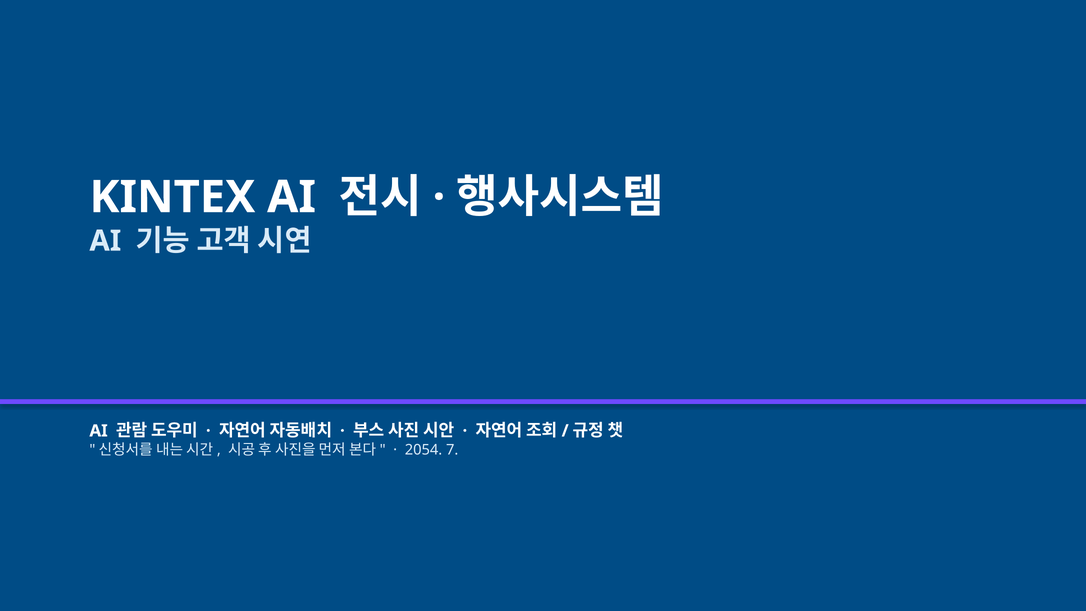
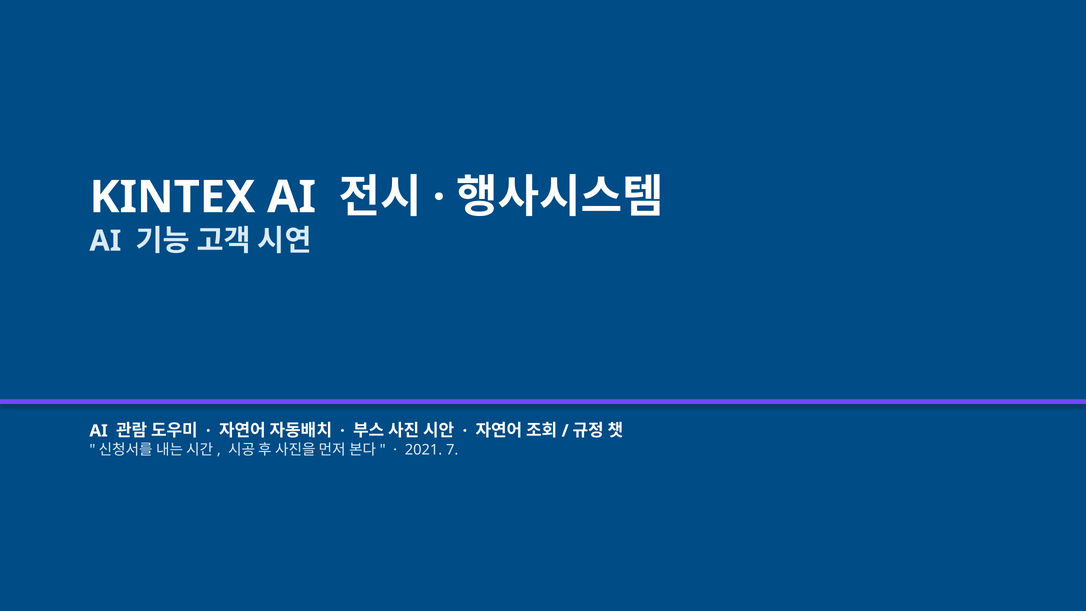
2054: 2054 -> 2021 (424, 450)
